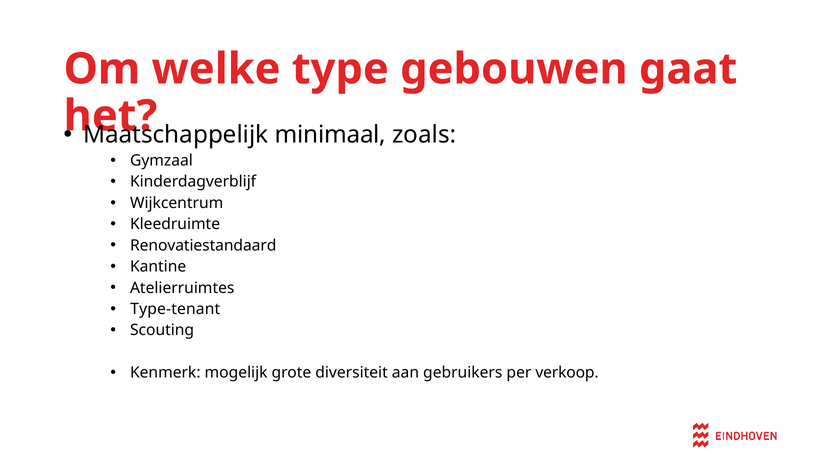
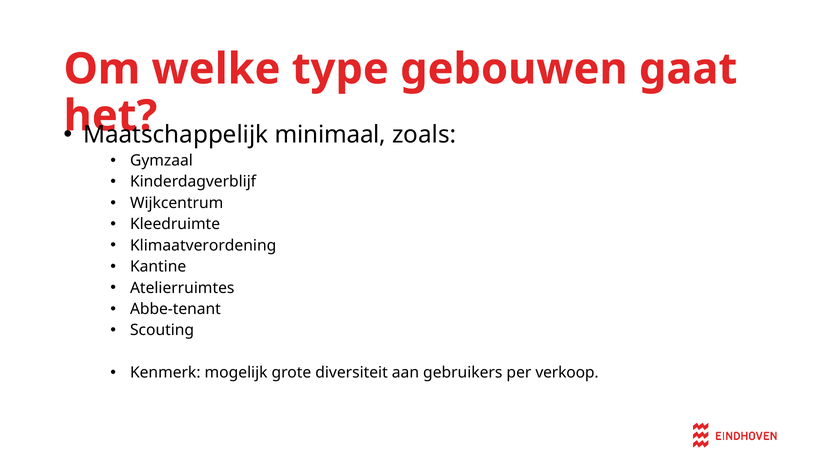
Renovatiestandaard: Renovatiestandaard -> Klimaatverordening (203, 245)
Type-tenant: Type-tenant -> Abbe-tenant (175, 309)
